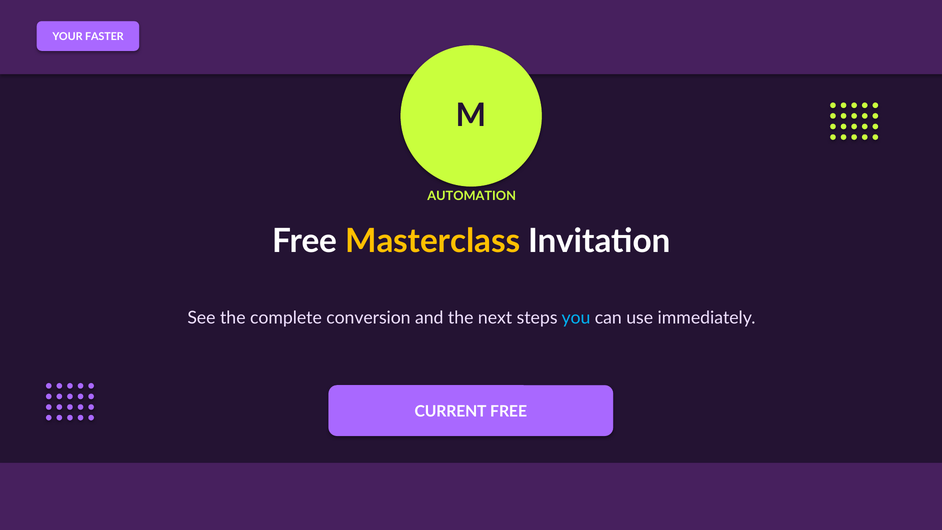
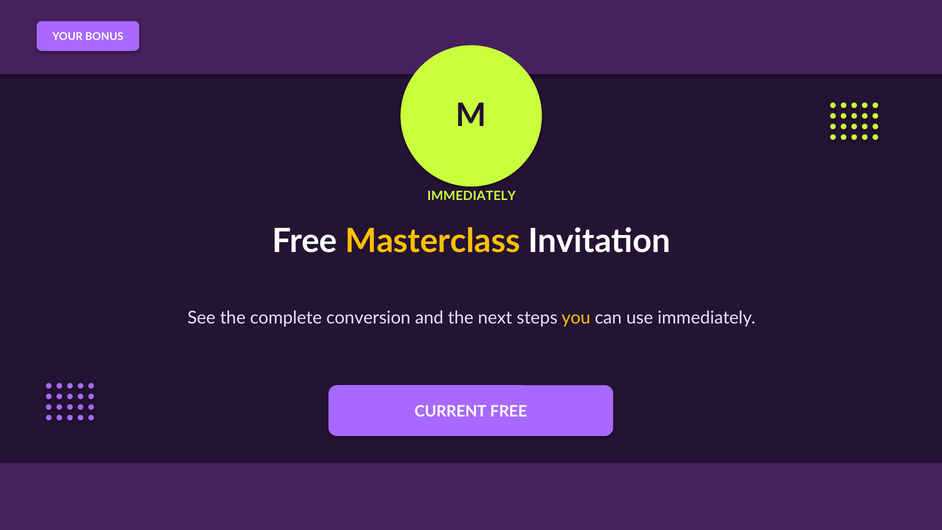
FASTER: FASTER -> BONUS (104, 37)
AUTOMATION: AUTOMATION -> IMMEDIATELY (472, 196)
you colour: light blue -> yellow (576, 318)
